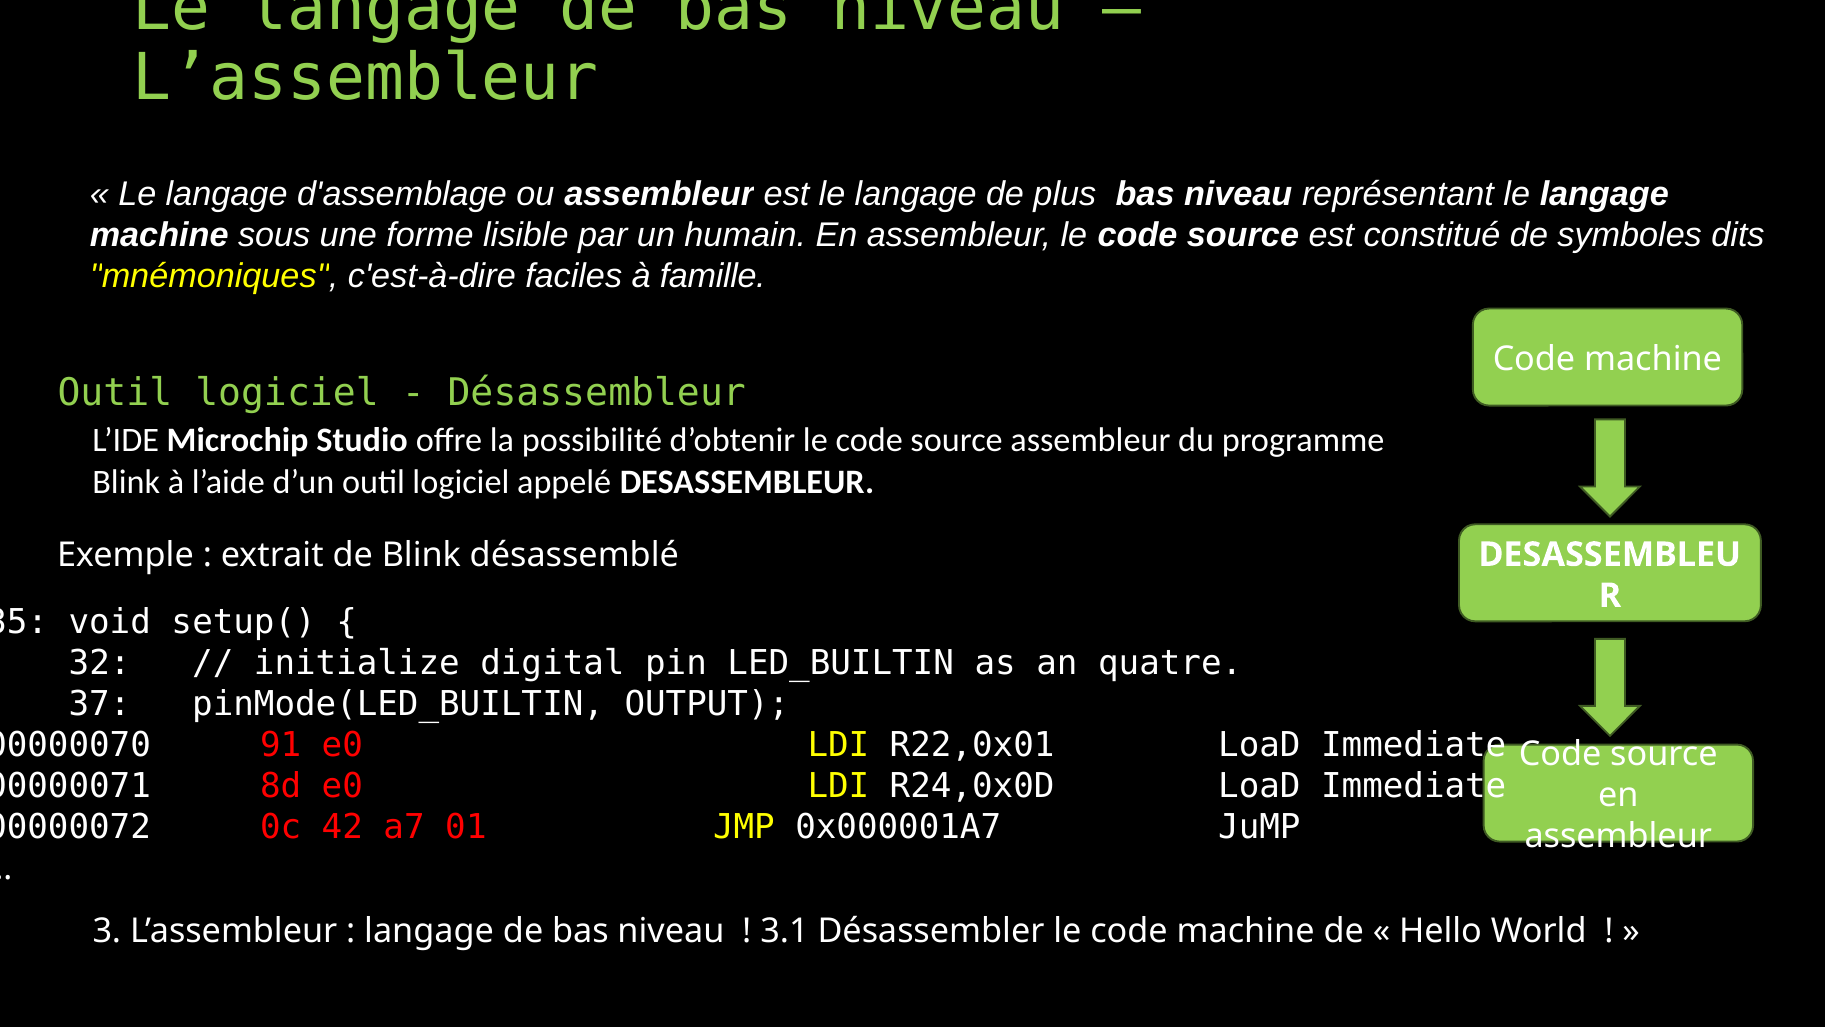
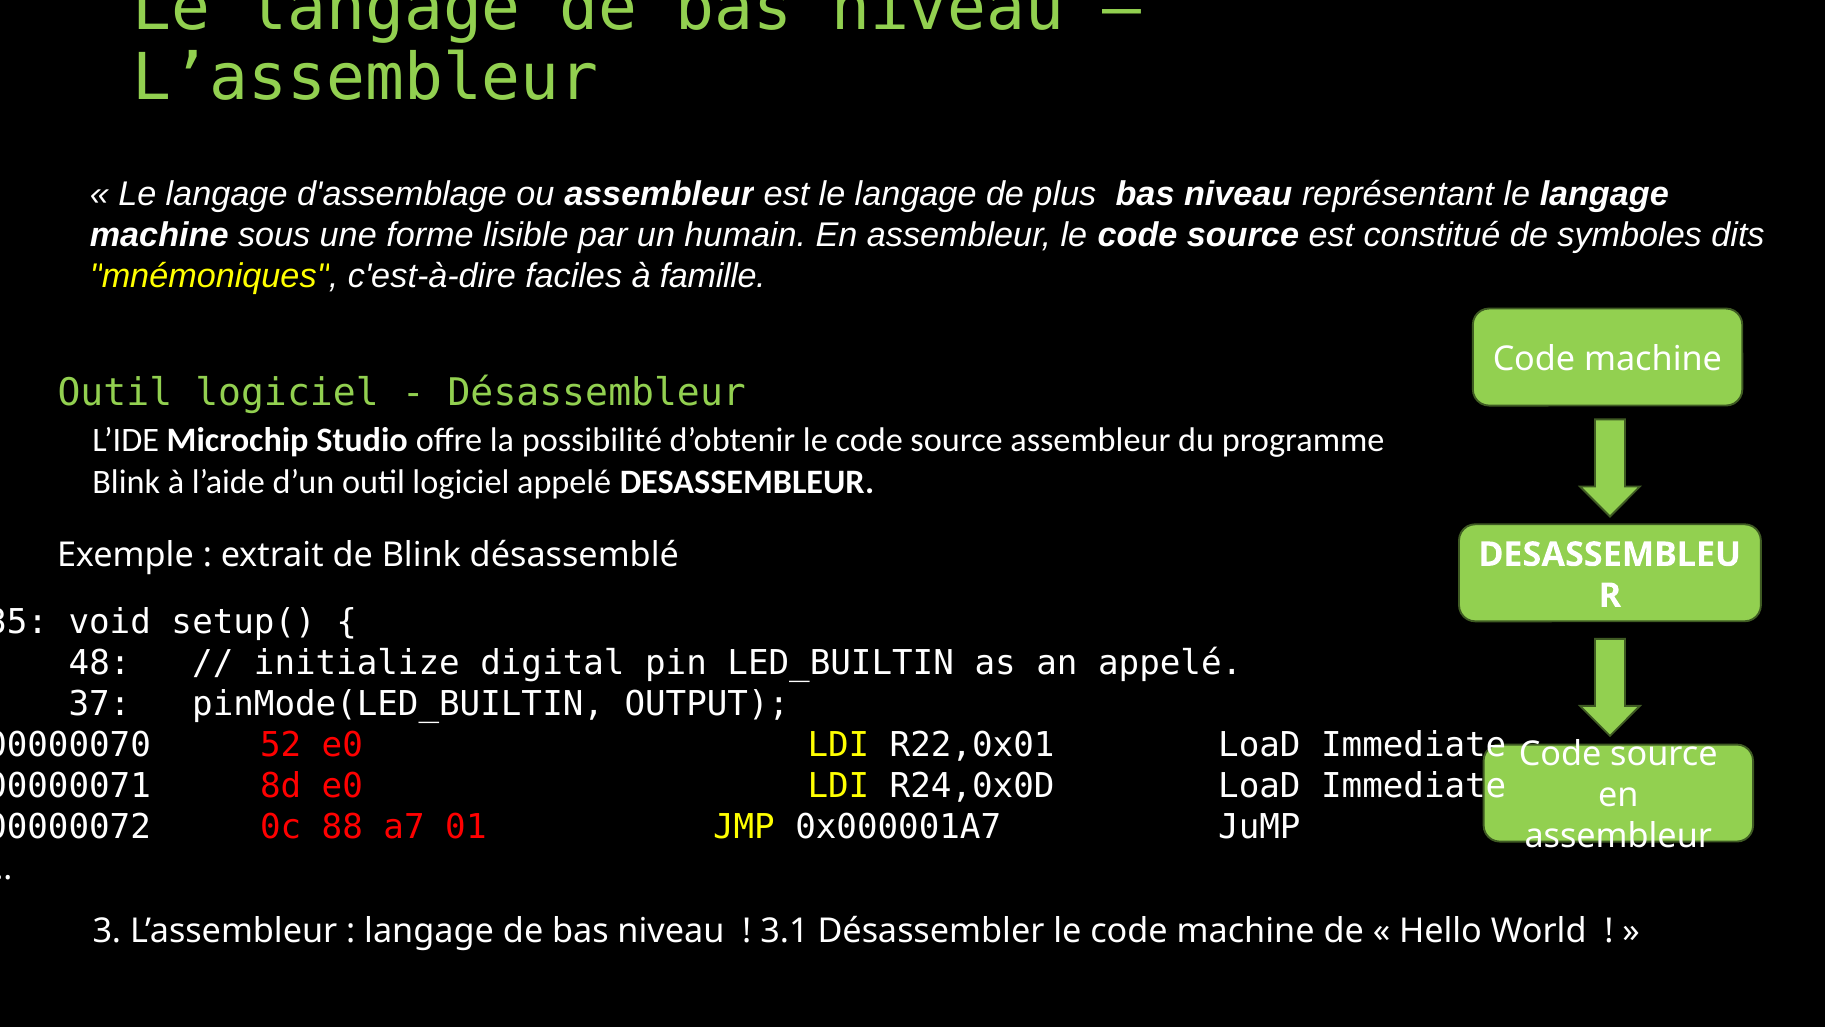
32: 32 -> 48 (100, 663)
an quatre: quatre -> appelé (1170, 663)
91: 91 -> 52 (281, 745)
42: 42 -> 88 (342, 827)
